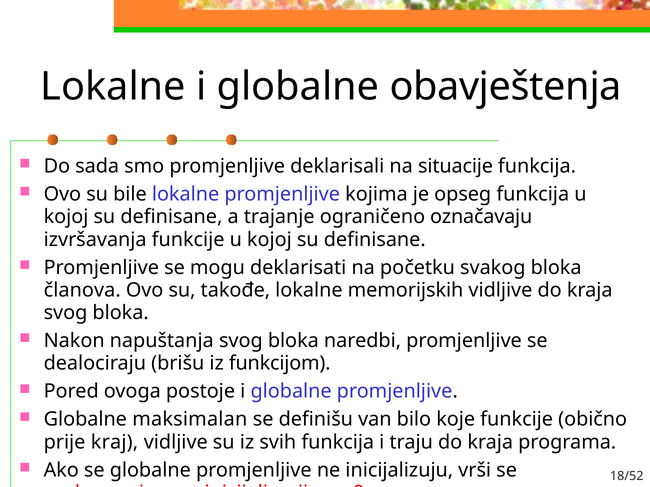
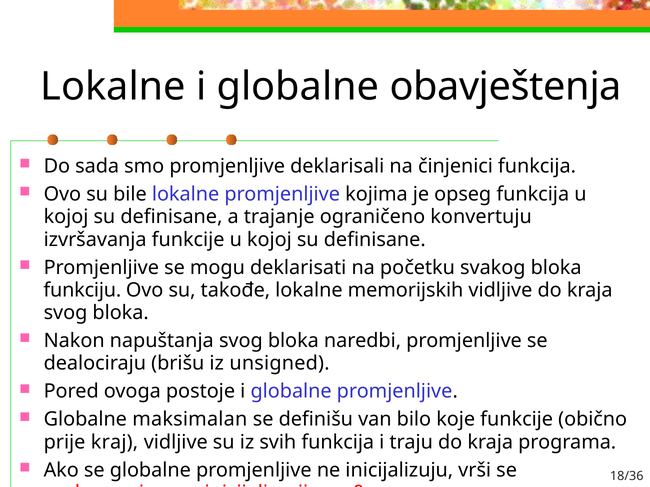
situacije: situacije -> činjenici (455, 166)
označavaju: označavaju -> konvertuju (481, 217)
članova: članova -> funkciju (82, 290)
funkcijom: funkcijom -> unsigned (280, 364)
18/52: 18/52 -> 18/36 (627, 477)
